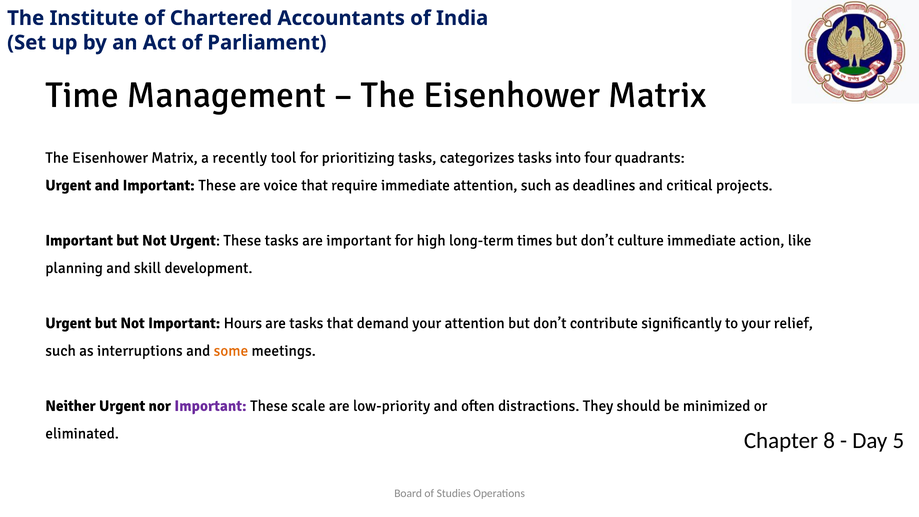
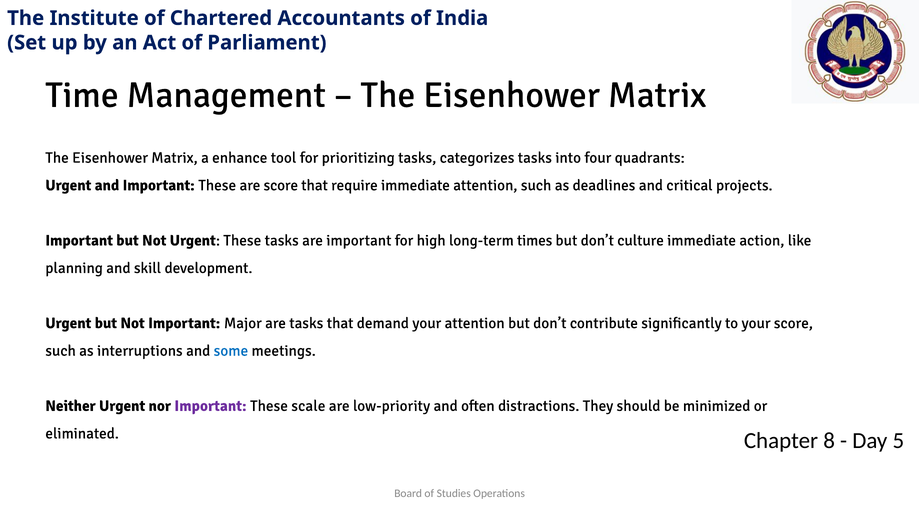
recently: recently -> enhance (240, 158)
are voice: voice -> score (281, 185)
Hours: Hours -> Major (243, 323)
your relief: relief -> score (793, 323)
some colour: orange -> blue (231, 351)
